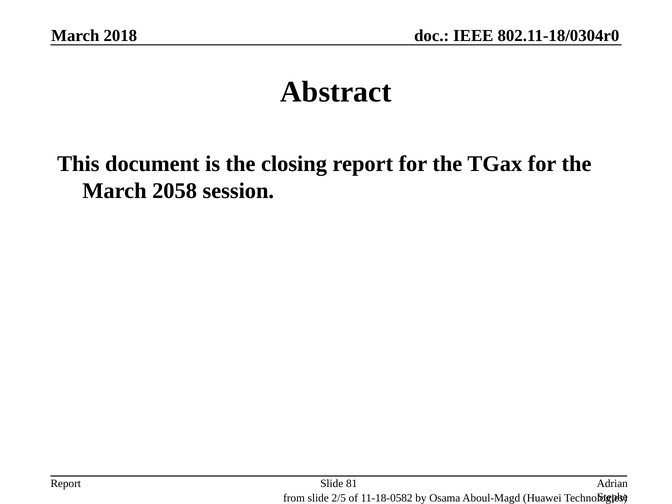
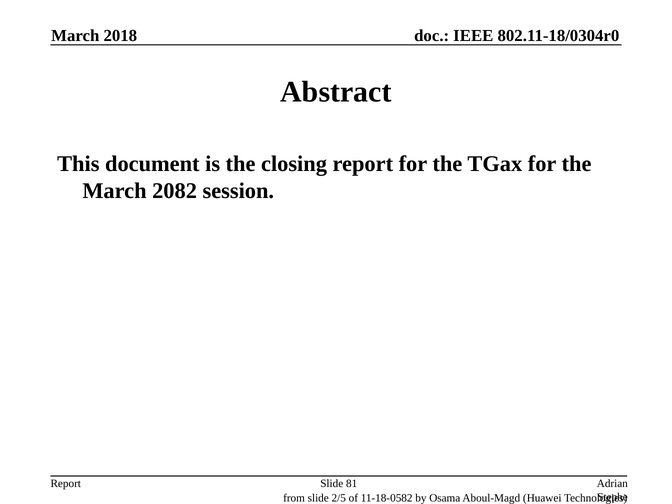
2058: 2058 -> 2082 (175, 191)
